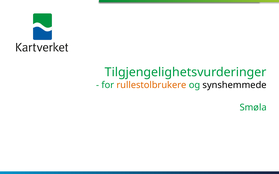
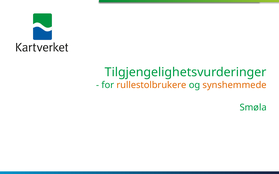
synshemmede colour: black -> orange (235, 85)
